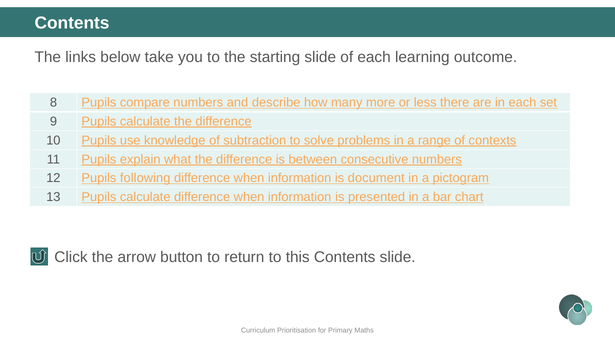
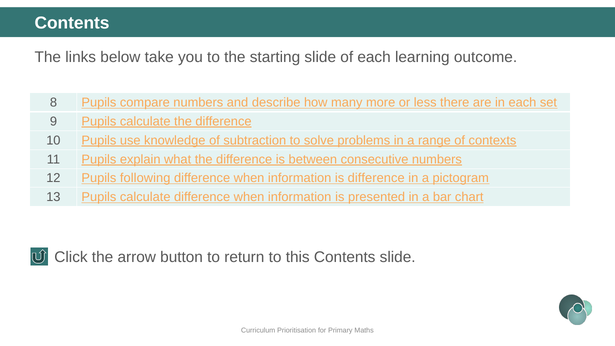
is document: document -> difference (376, 178)
